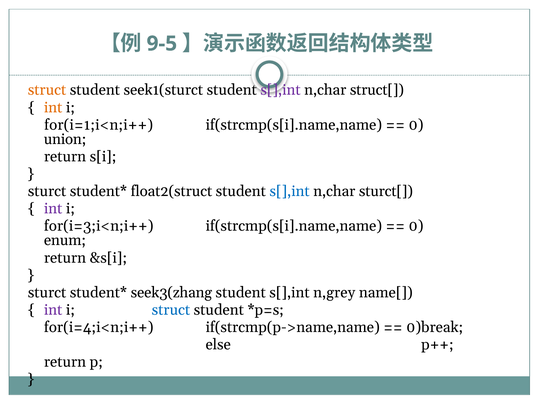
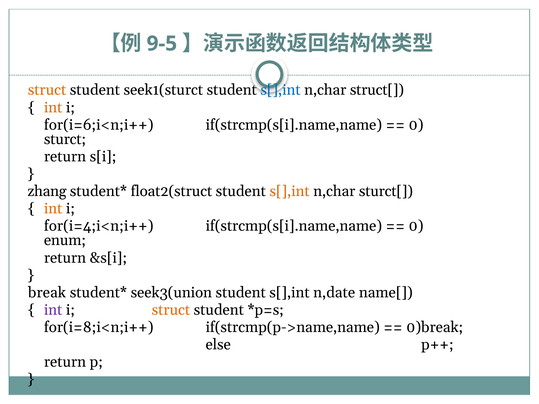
s[],int colour: purple -> blue (281, 90)
for(i=1;i<n;i++: for(i=1;i<n;i++ -> for(i=6;i<n;i++ (99, 125)
union: union -> sturct (65, 139)
sturct: sturct -> zhang (47, 191)
s[],int colour: blue -> orange (290, 191)
int colour: purple -> orange (53, 209)
for(i=3;i<n;i++: for(i=3;i<n;i++ -> for(i=4;i<n;i++ (99, 226)
sturct: sturct -> break (47, 293)
seek3(zhang: seek3(zhang -> seek3(union (171, 293)
n,grey: n,grey -> n,date (334, 293)
struct colour: blue -> orange (171, 310)
for(i=4;i<n;i++: for(i=4;i<n;i++ -> for(i=8;i<n;i++ (99, 327)
